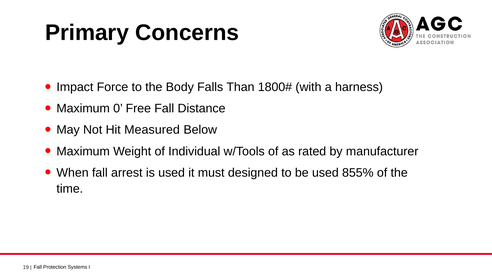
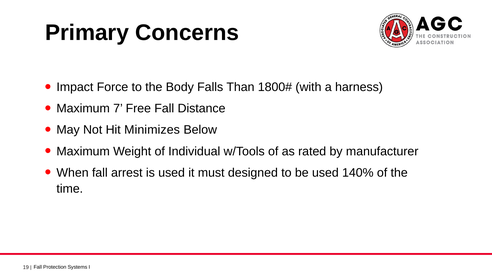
0: 0 -> 7 (118, 108)
Measured: Measured -> Minimizes (152, 130)
855%: 855% -> 140% (358, 172)
